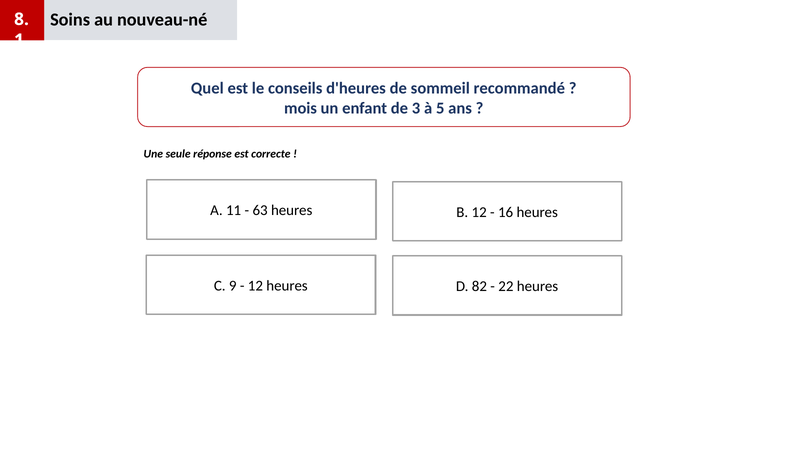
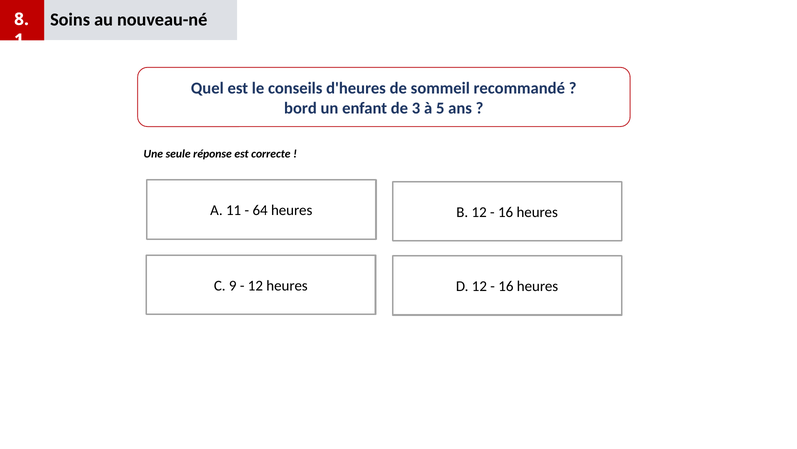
mois: mois -> bord (300, 108)
63: 63 -> 64 (260, 210)
D 82: 82 -> 12 (479, 286)
22: 22 -> 16 (506, 286)
